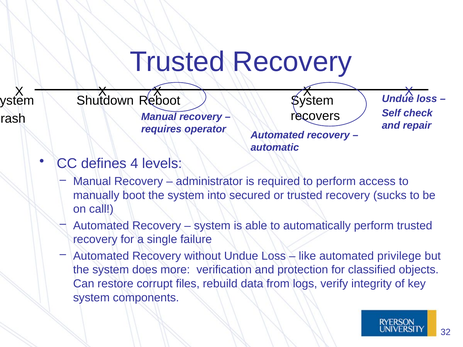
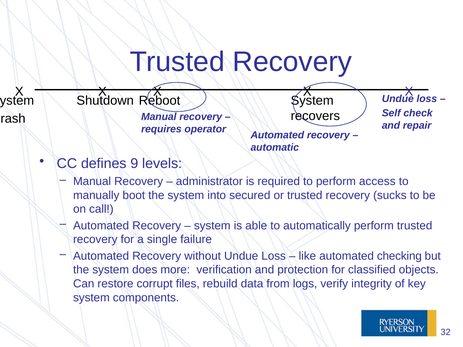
4: 4 -> 9 (134, 164)
privilege: privilege -> checking (399, 256)
